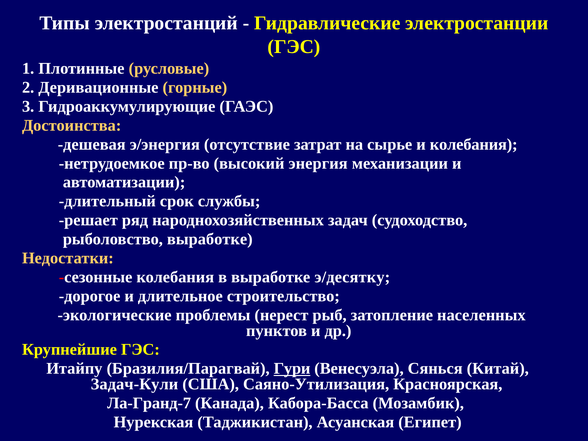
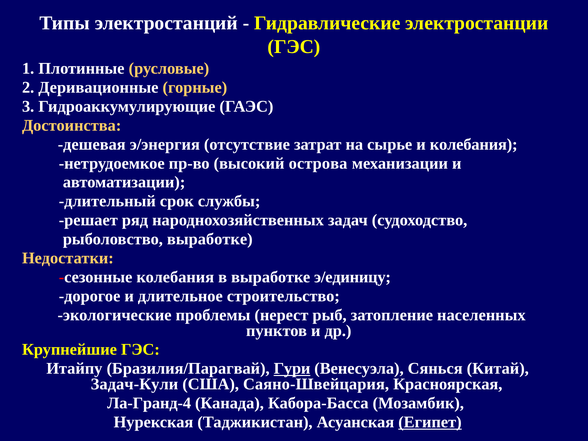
энергия: энергия -> острова (318, 163)
э/десятку: э/десятку -> э/единицу (352, 277)
Саяно-Утилизация: Саяно-Утилизация -> Саяно-Швейцария (316, 384)
Ла-Гранд-7: Ла-Гранд-7 -> Ла-Гранд-4 (149, 403)
Египет underline: none -> present (430, 422)
